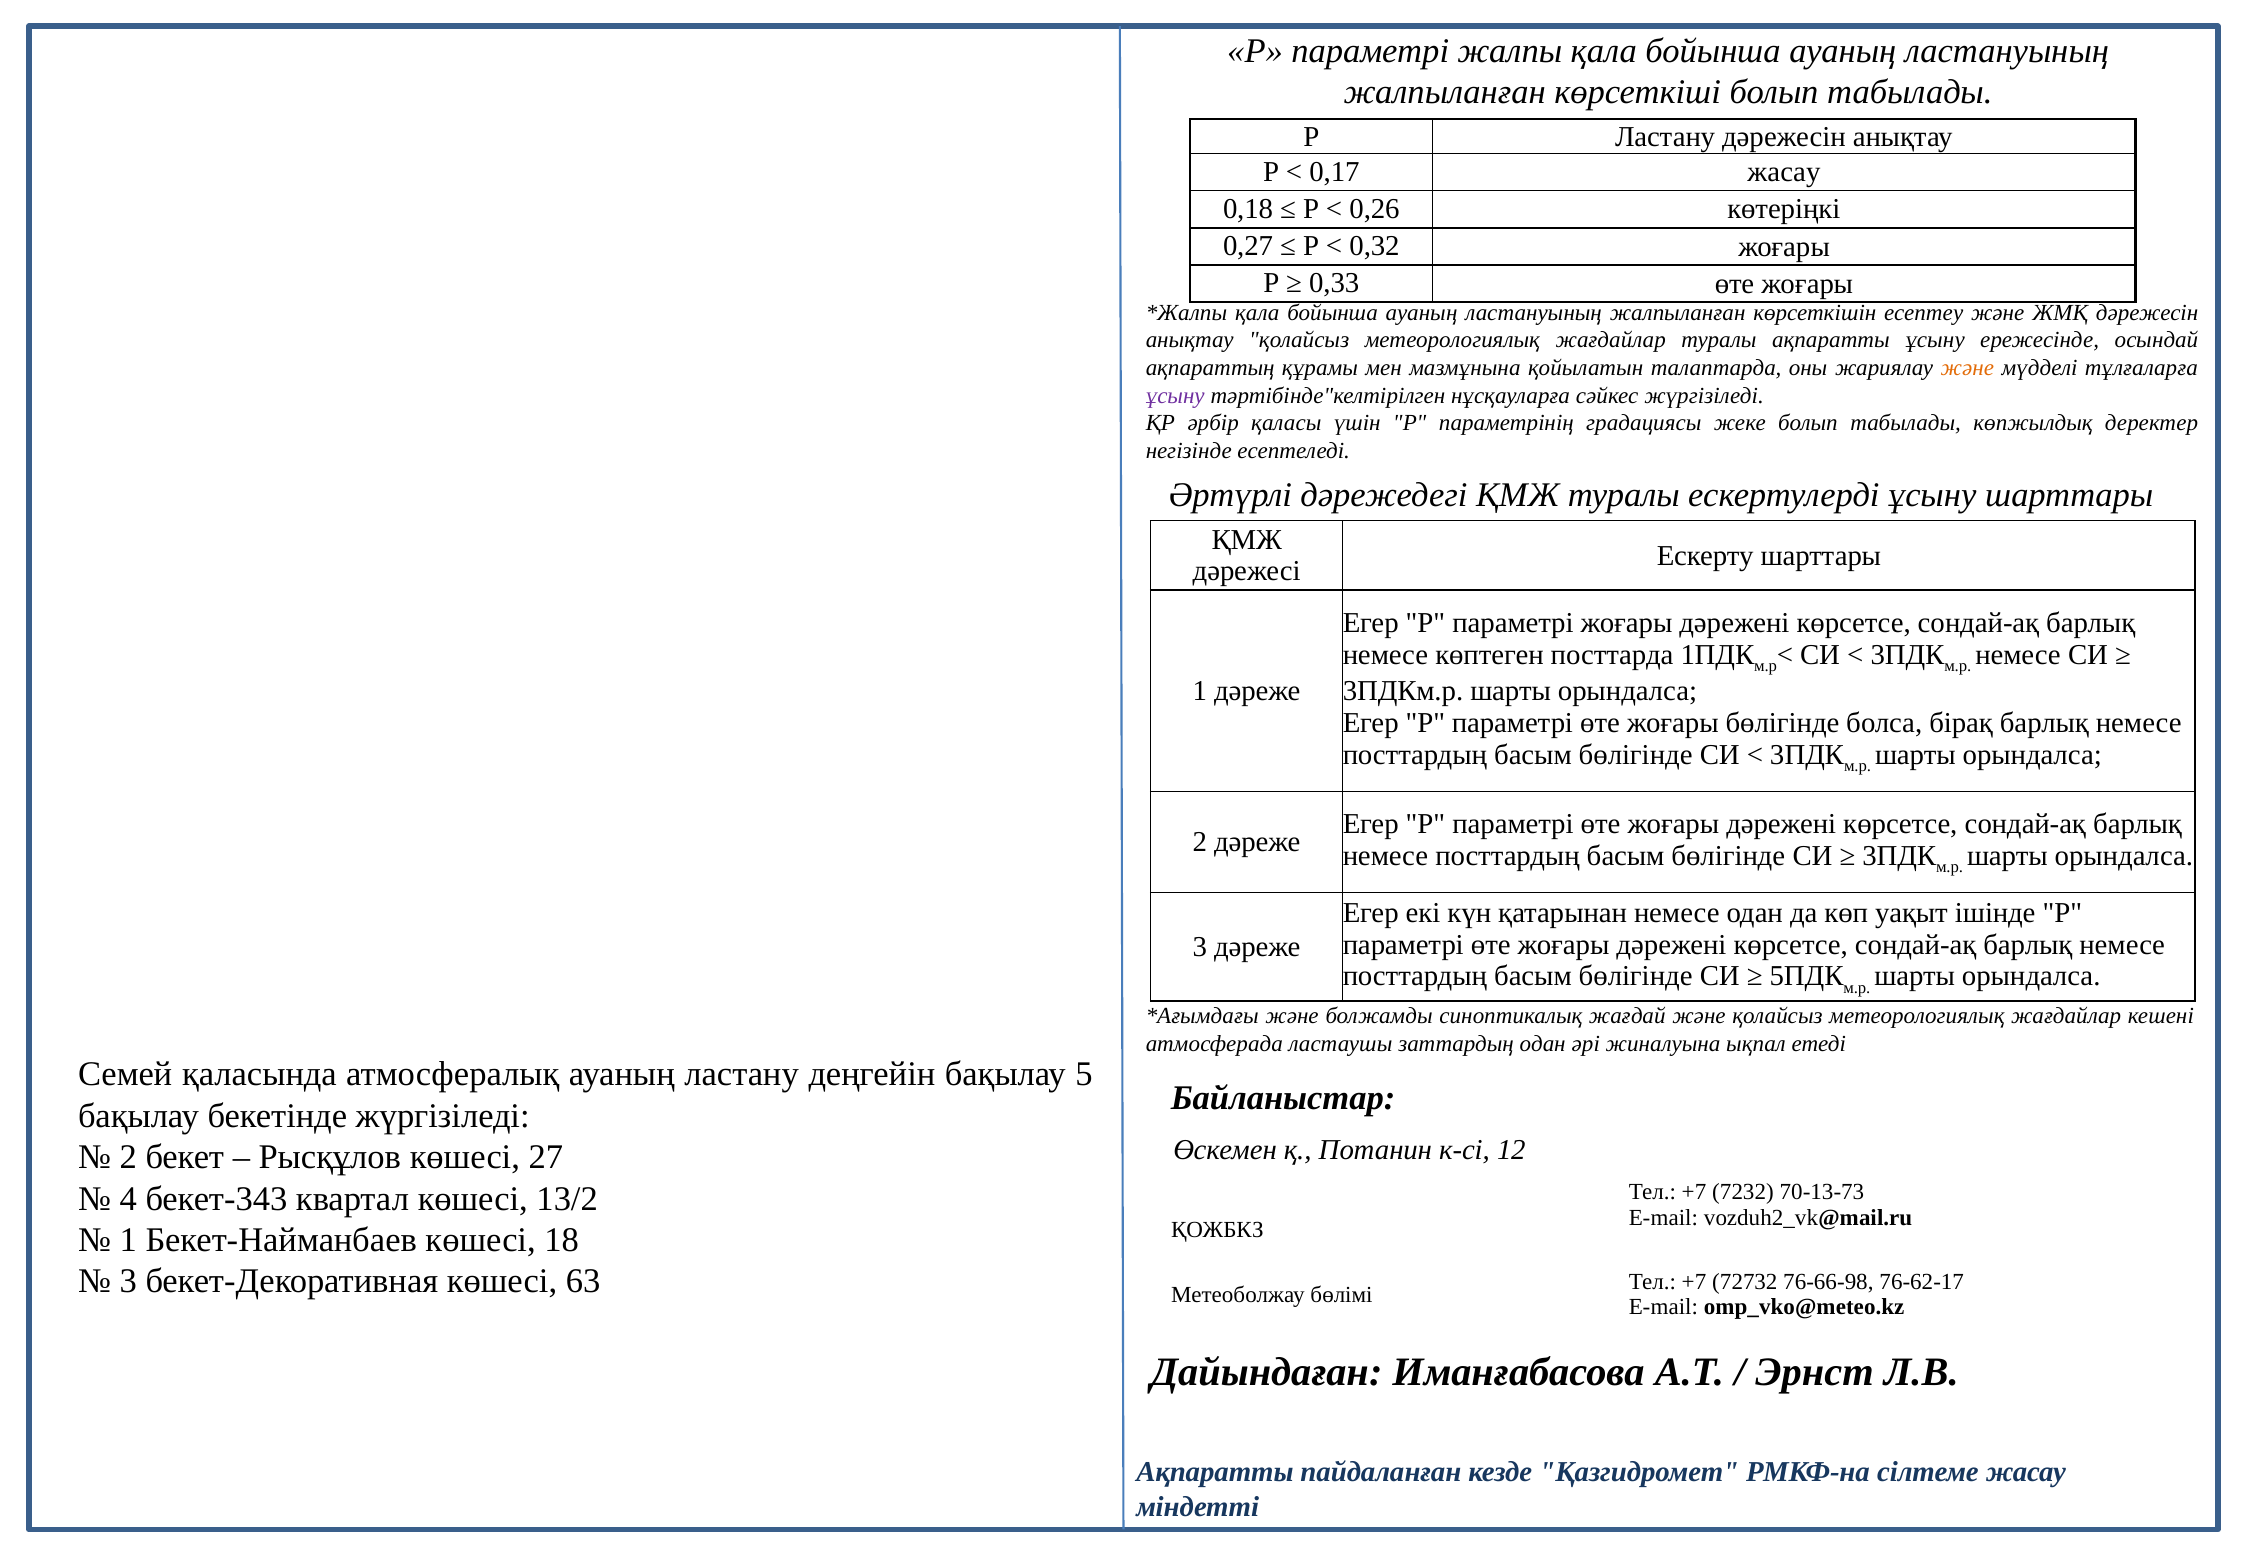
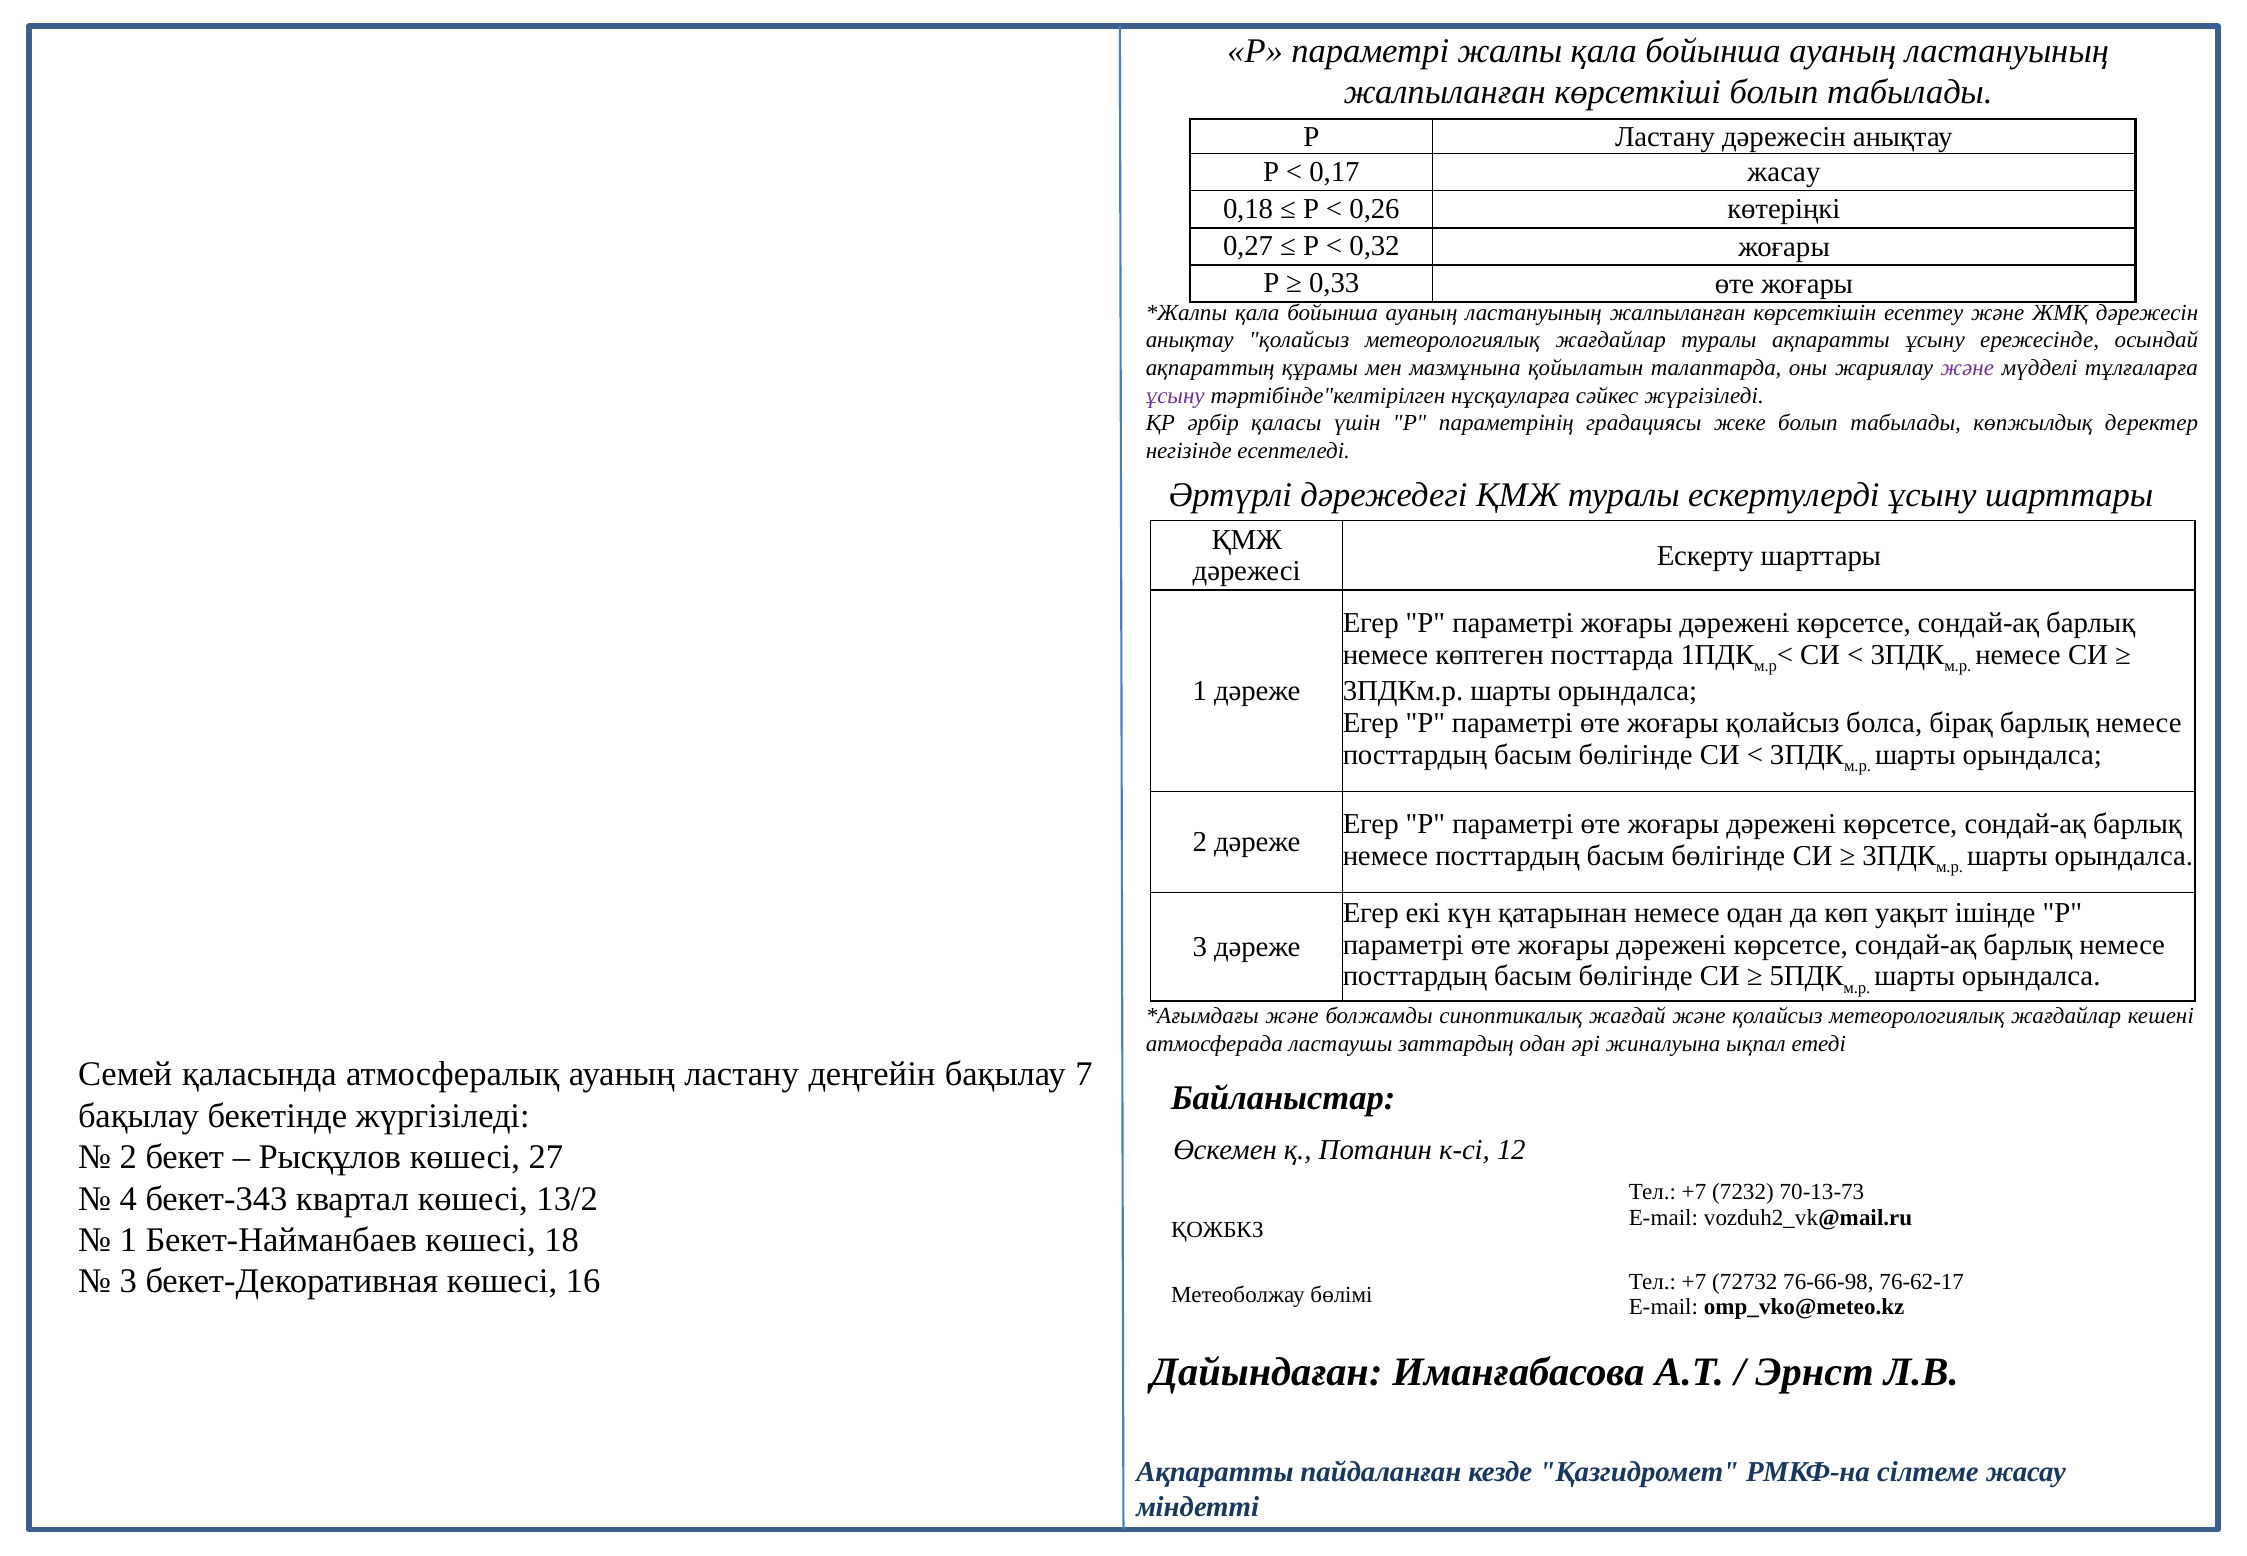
және colour: orange -> purple (1967, 368)
жоғары бөлігінде: бөлігінде -> қолайсыз (1783, 723)
5: 5 -> 7 (1084, 1074)
63: 63 -> 16 (583, 1281)
